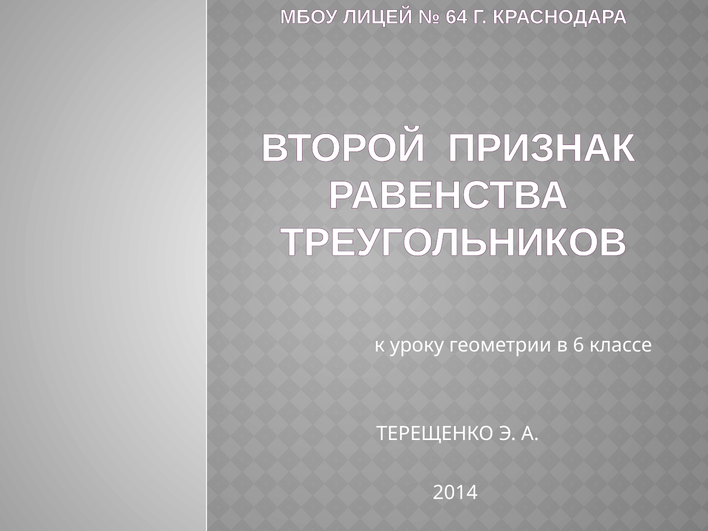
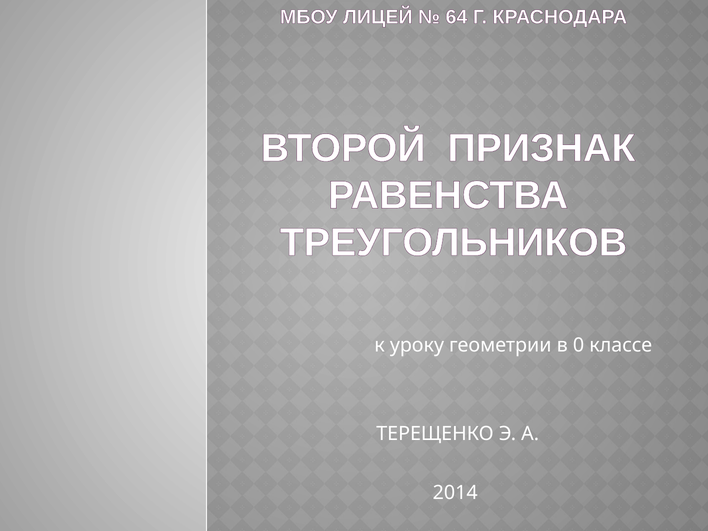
6: 6 -> 0 (579, 345)
